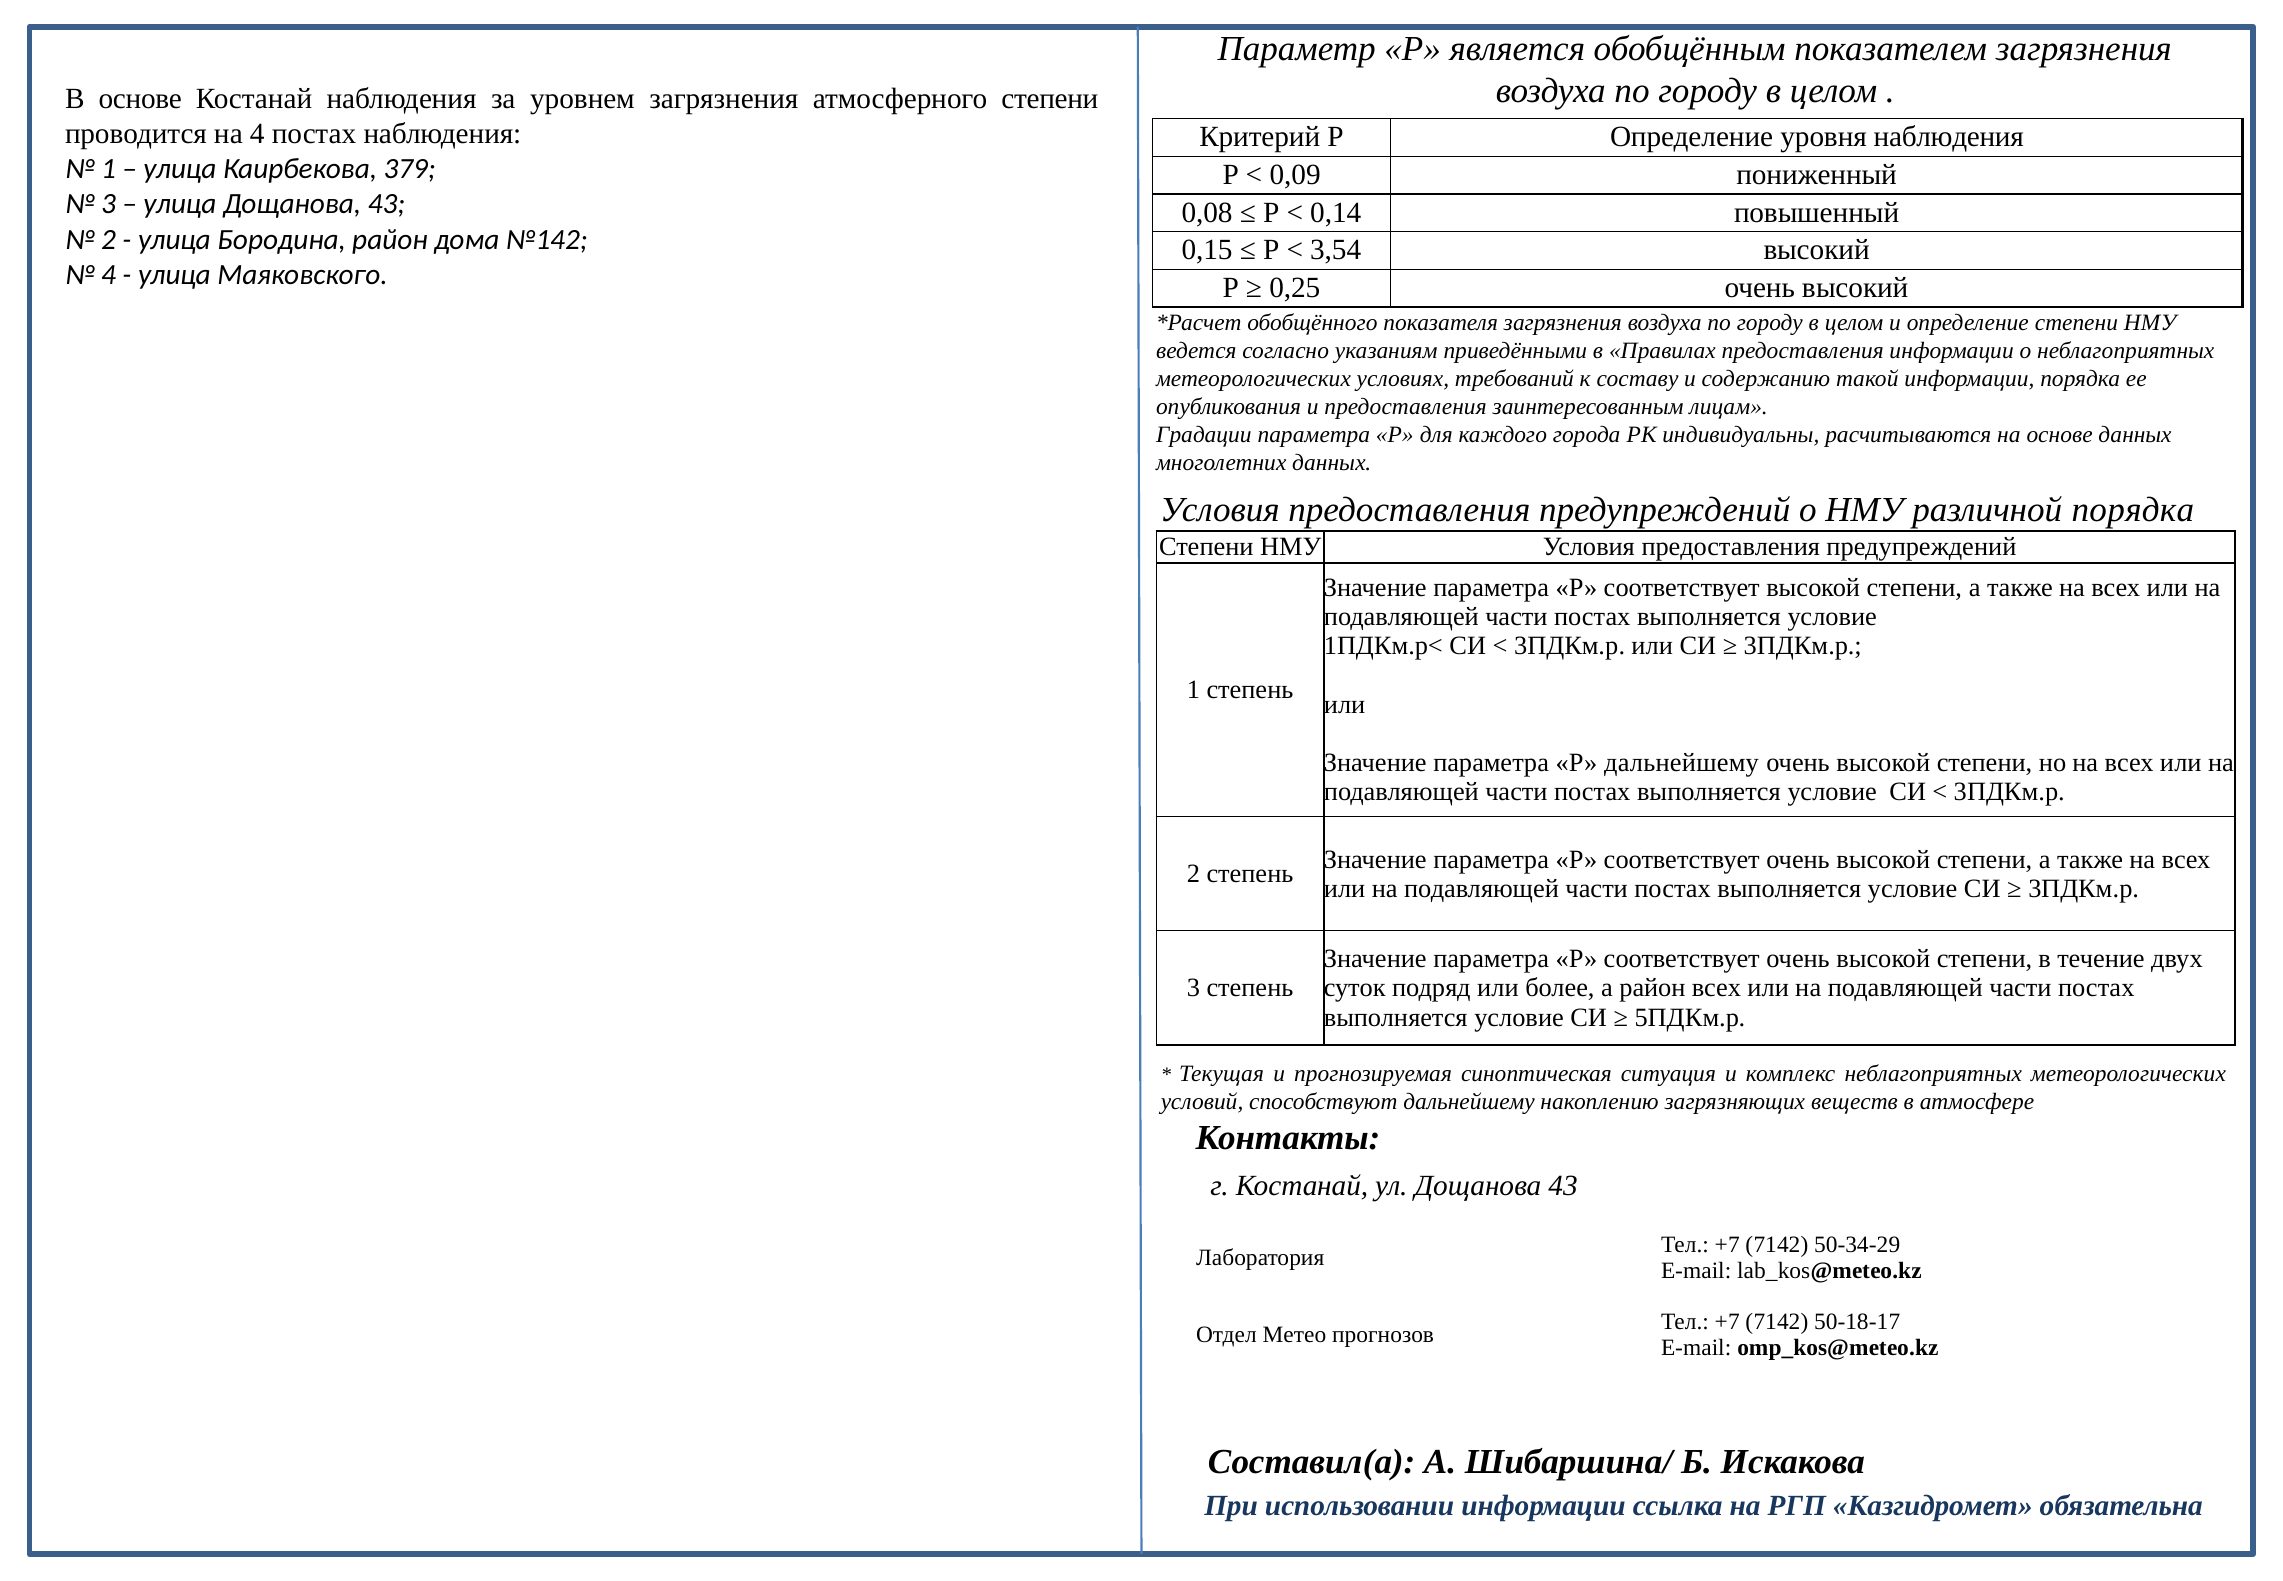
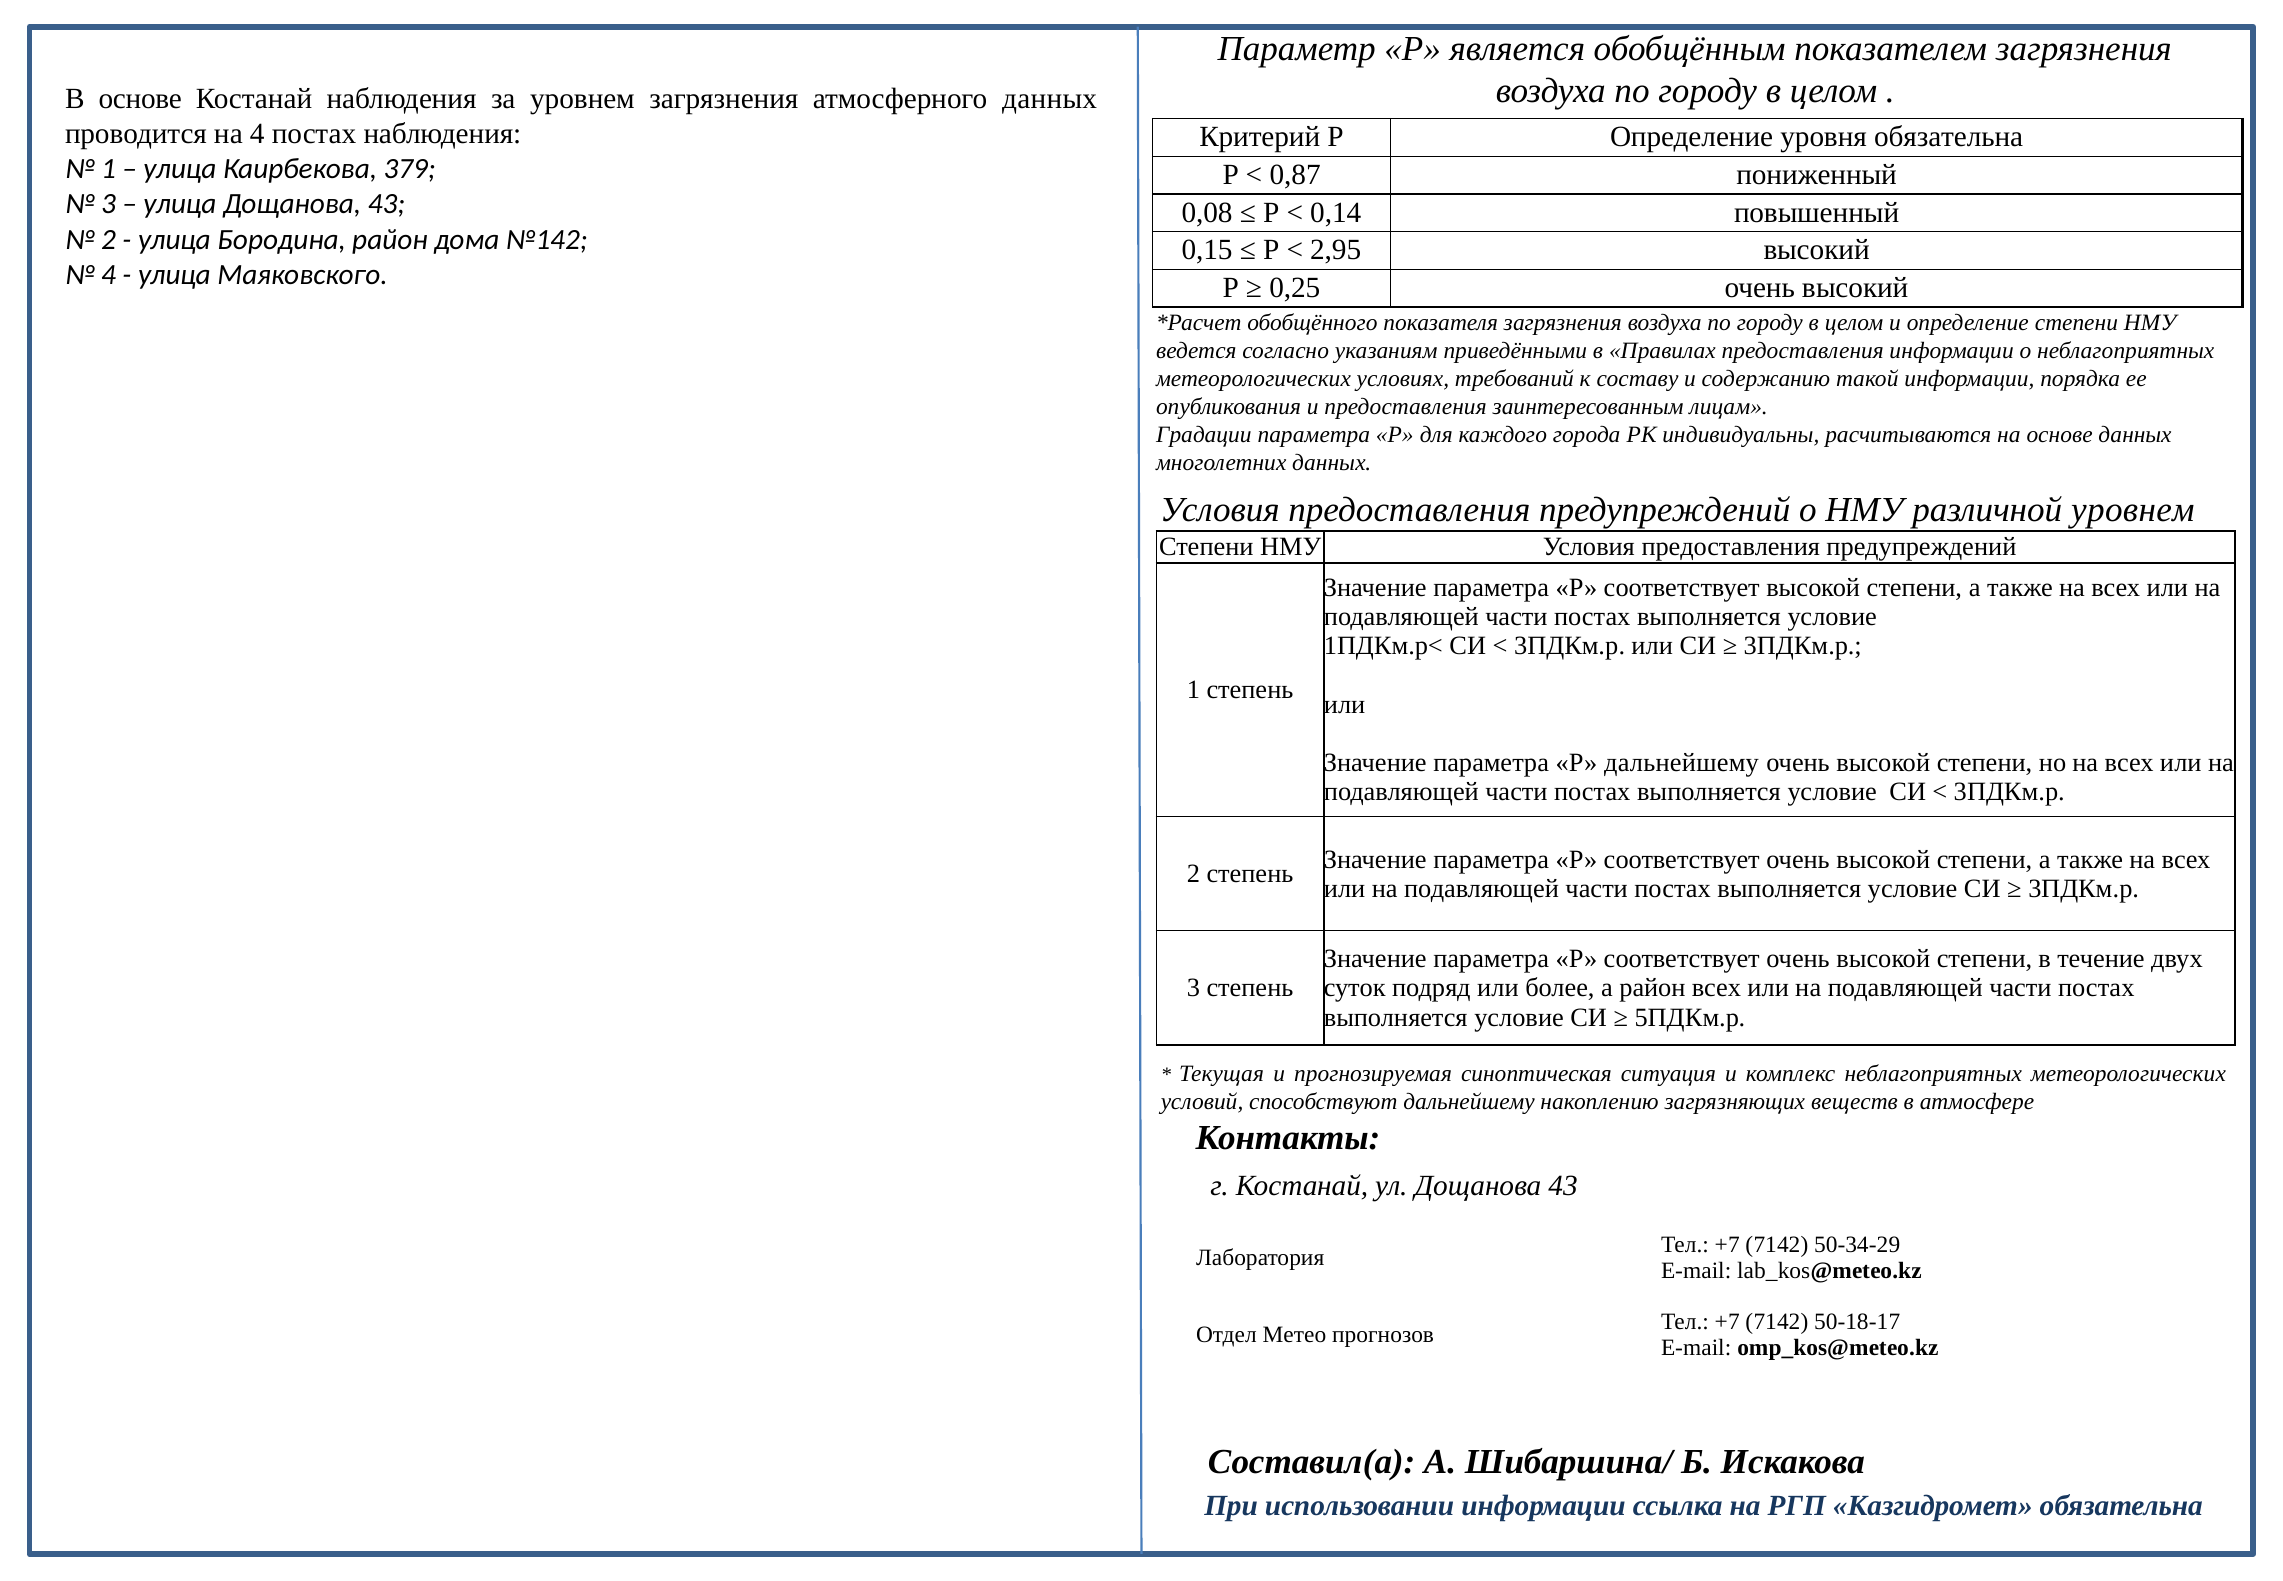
атмосферного степени: степени -> данных (1050, 99)
уровня наблюдения: наблюдения -> обязательна (1949, 137)
0,09: 0,09 -> 0,87 (1295, 175)
3,54: 3,54 -> 2,95 (1336, 250)
различной порядка: порядка -> уровнем (2133, 510)
